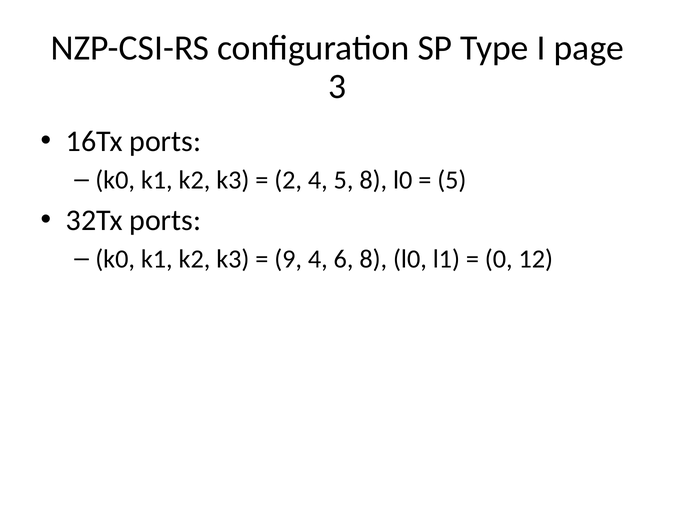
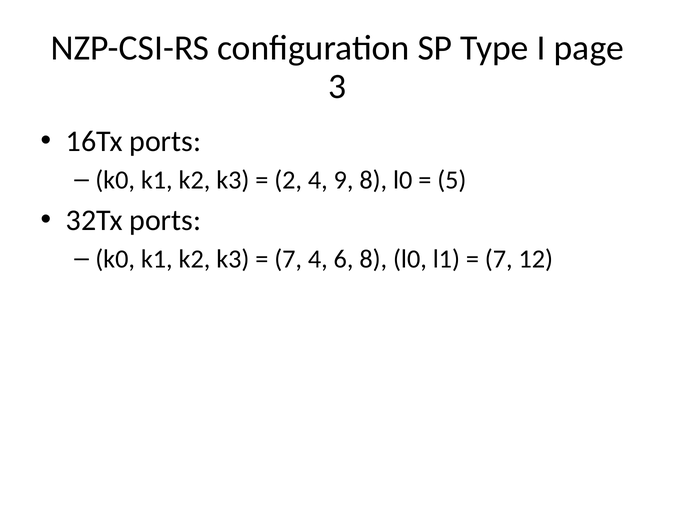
4 5: 5 -> 9 (344, 180)
9: 9 -> 7 (288, 259)
0: 0 -> 7 (499, 259)
